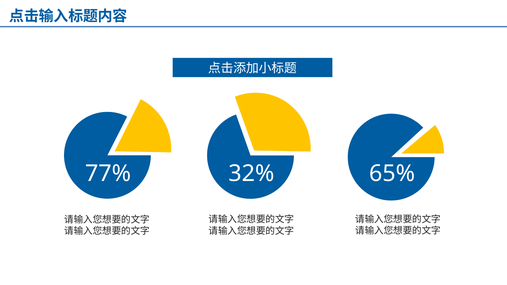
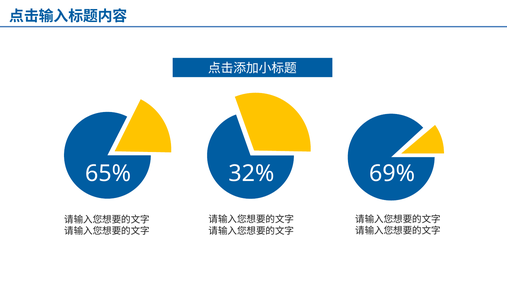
77%: 77% -> 65% (108, 174)
65%: 65% -> 69% (392, 174)
